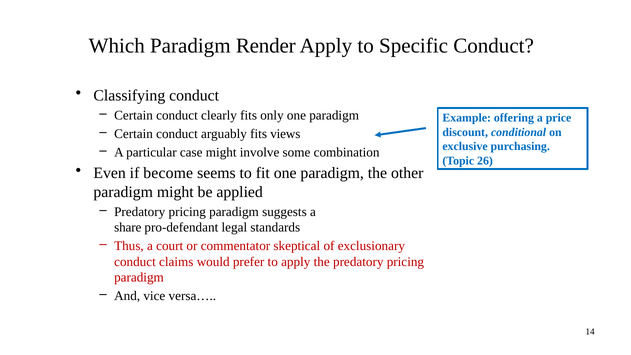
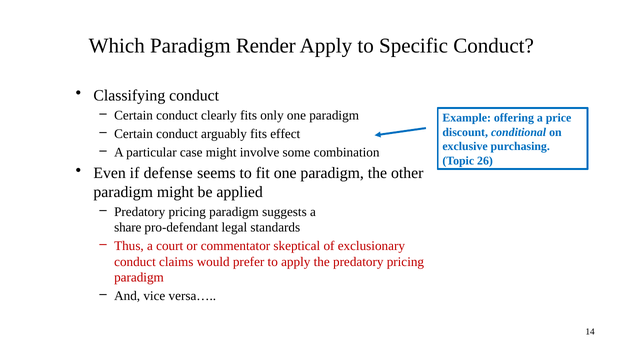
views: views -> effect (285, 134)
become: become -> defense (168, 173)
